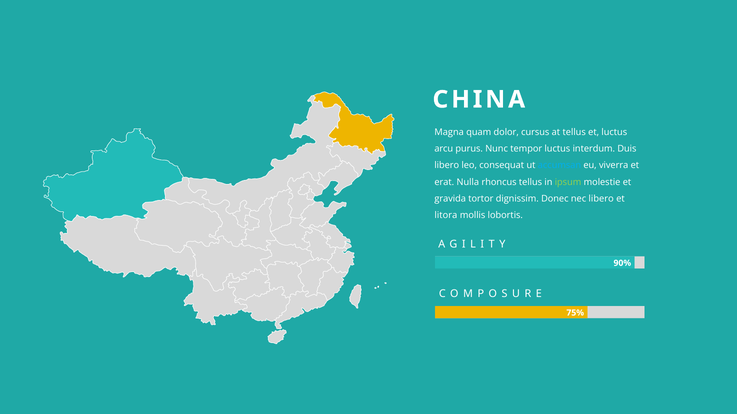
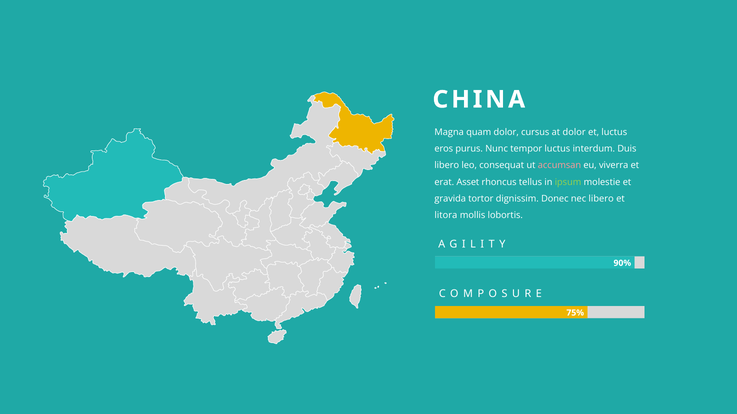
at tellus: tellus -> dolor (574, 133)
arcu: arcu -> eros (444, 149)
accumsan colour: light blue -> pink (559, 166)
Nulla: Nulla -> Asset (468, 182)
